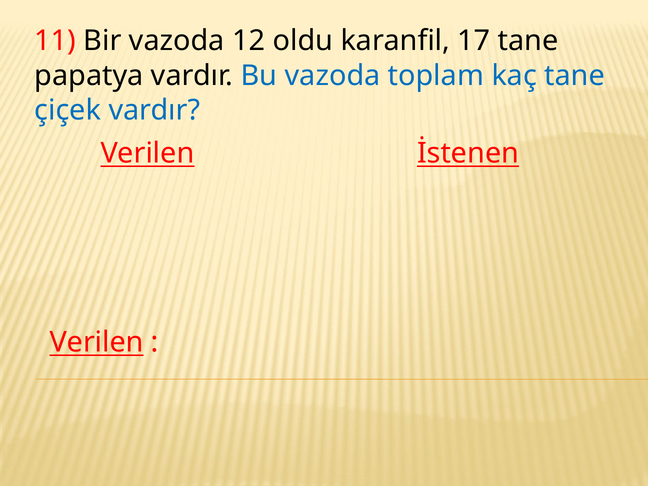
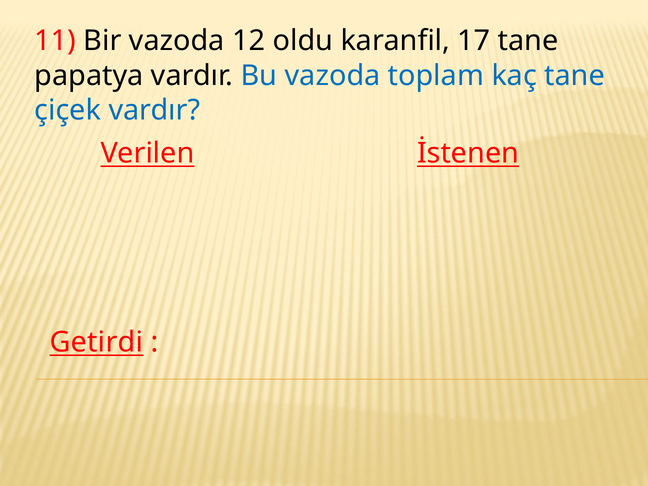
Verilen: Verilen -> Getirdi (96, 342)
